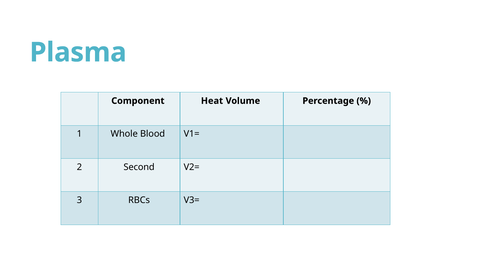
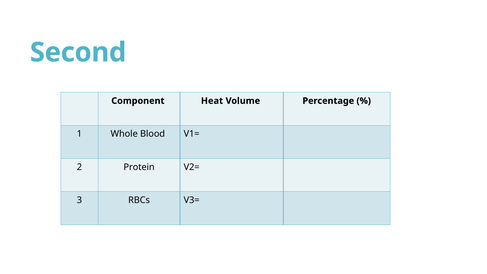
Plasma: Plasma -> Second (78, 52)
Second: Second -> Protein (139, 167)
